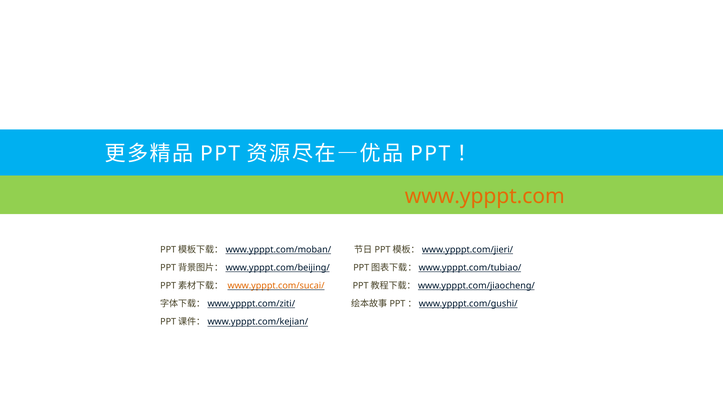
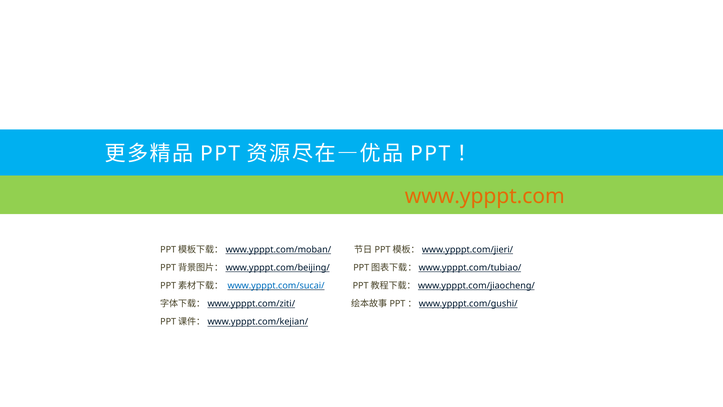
www.ypppt.com/sucai/ colour: orange -> blue (276, 286)
